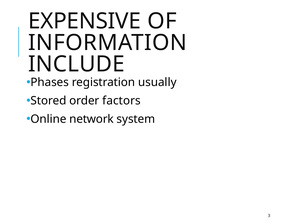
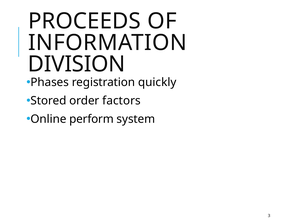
EXPENSIVE: EXPENSIVE -> PROCEEDS (84, 21)
INCLUDE: INCLUDE -> DIVISION (77, 64)
usually: usually -> quickly (157, 82)
network: network -> perform (92, 119)
